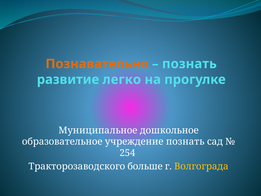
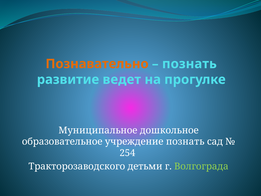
легко: легко -> ведет (122, 79)
больше: больше -> детьми (145, 166)
Волгограда colour: yellow -> light green (201, 166)
